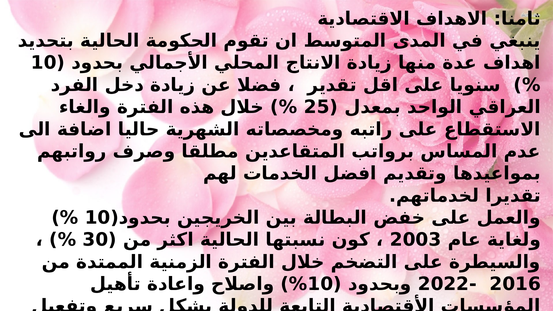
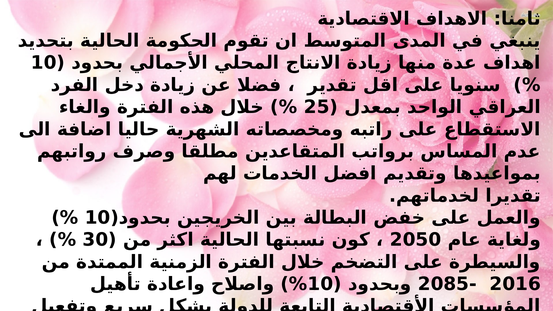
2003: 2003 -> 2050 (416, 240)
2022: 2022 -> 2085 (443, 284)
